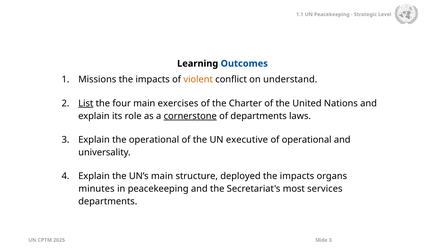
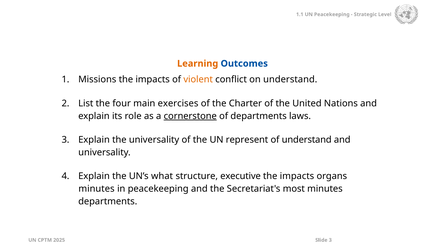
Learning colour: black -> orange (198, 64)
List underline: present -> none (86, 103)
the operational: operational -> universality (154, 140)
executive: executive -> represent (247, 140)
of operational: operational -> understand (307, 140)
UN’s main: main -> what (162, 176)
deployed: deployed -> executive (241, 176)
most services: services -> minutes (325, 189)
